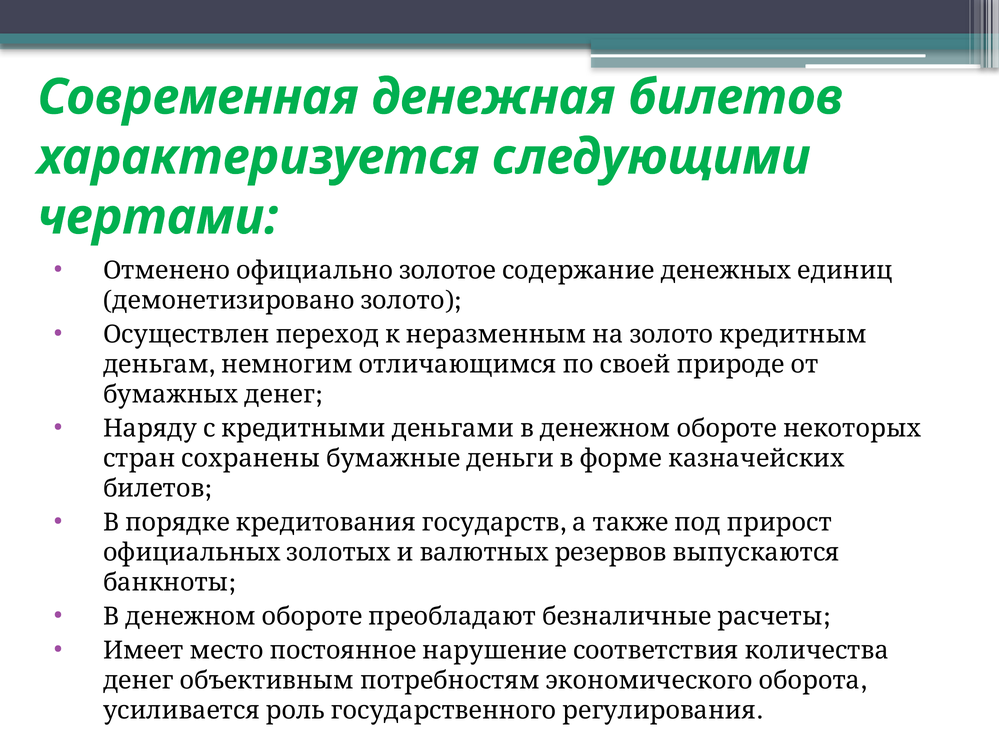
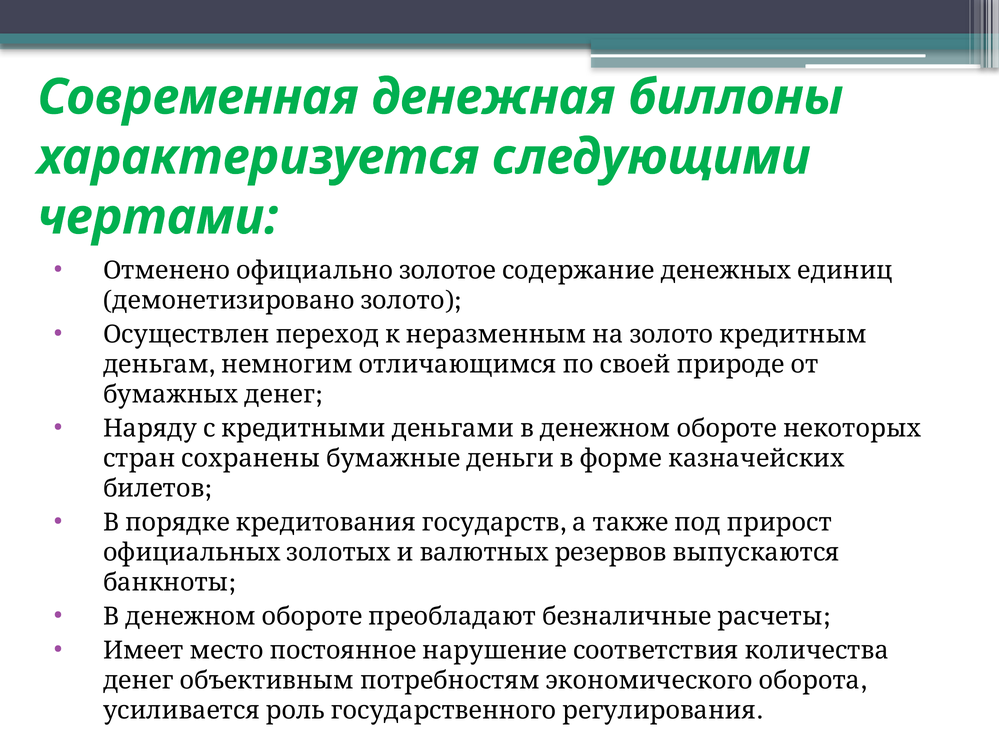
денежная билетов: билетов -> биллоны (736, 97)
